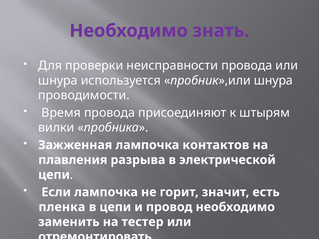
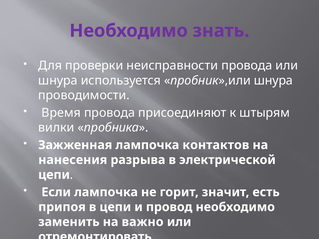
плавления: плавления -> нанесения (73, 160)
пленка: пленка -> припоя (62, 207)
тестер: тестер -> важно (143, 222)
